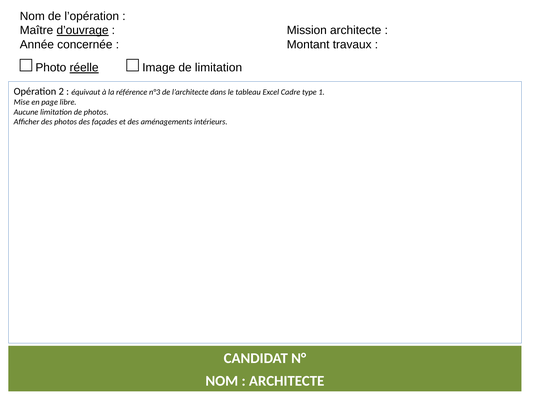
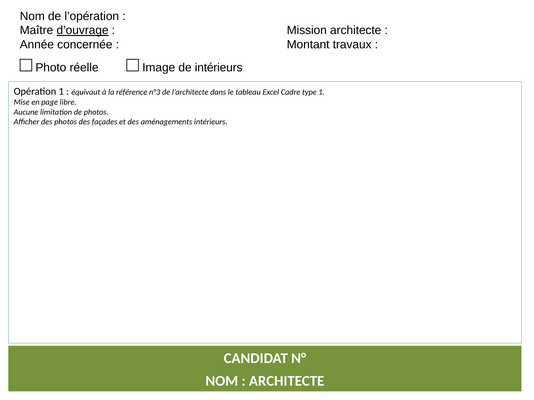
réelle underline: present -> none (84, 68)
de limitation: limitation -> intérieurs (219, 68)
Opération 2: 2 -> 1 (61, 91)
